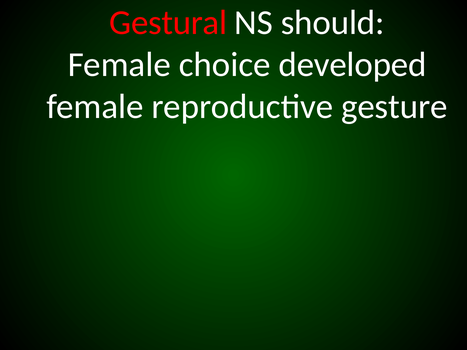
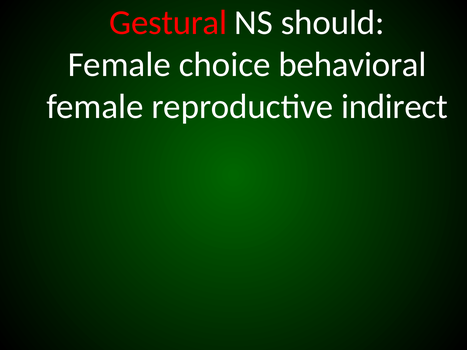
developed: developed -> behavioral (353, 65)
gesture: gesture -> indirect (394, 107)
